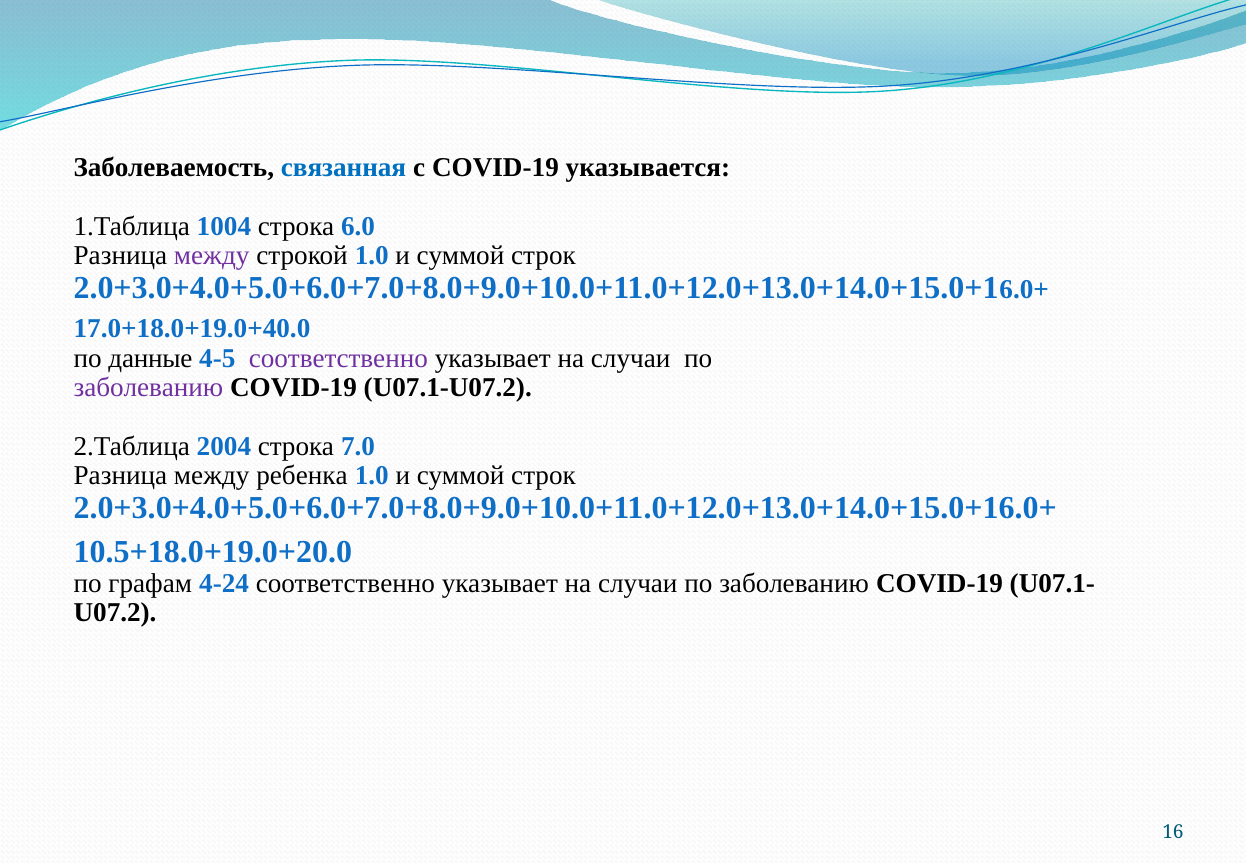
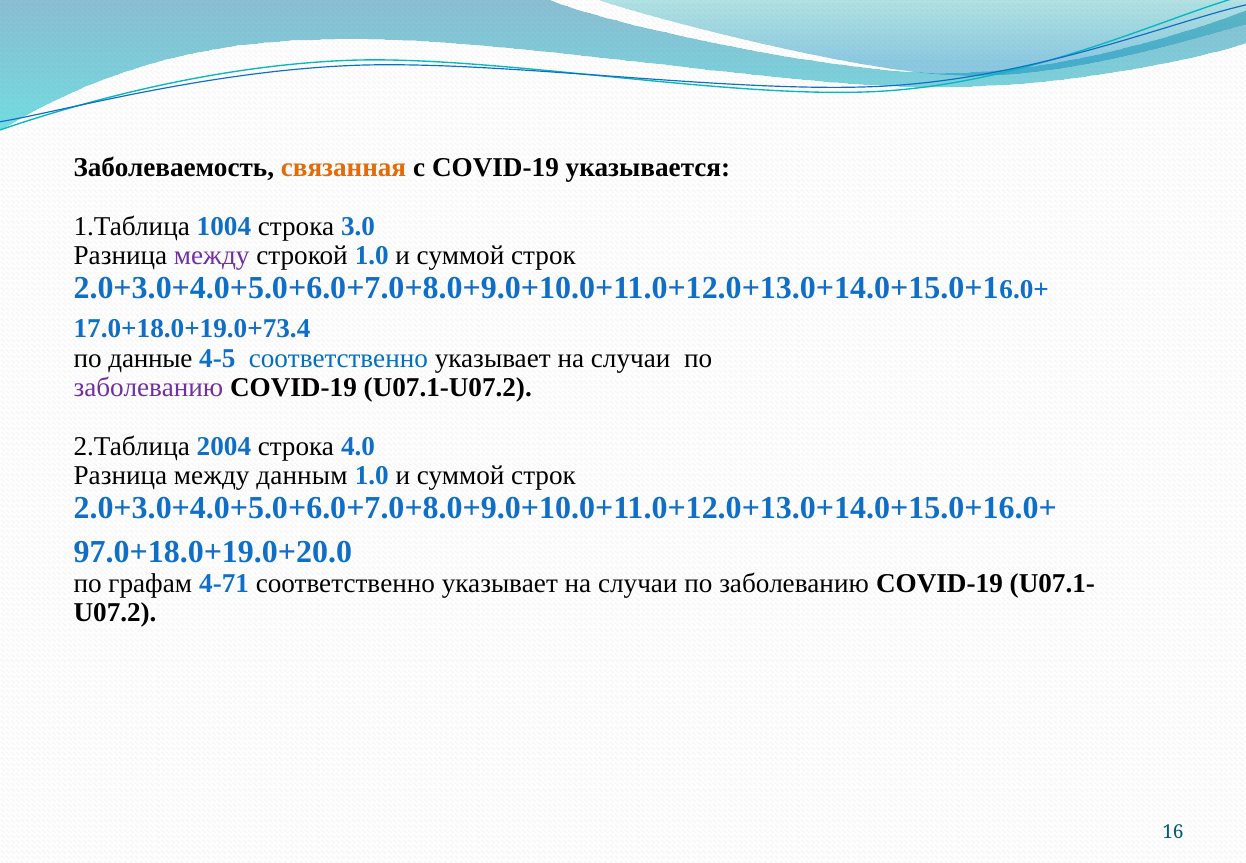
связанная colour: blue -> orange (344, 168)
6.0: 6.0 -> 3.0 (358, 226)
17.0+18.0+19.0+40.0: 17.0+18.0+19.0+40.0 -> 17.0+18.0+19.0+73.4 (192, 329)
соответственно colour: purple -> blue (338, 358)
7.0: 7.0 -> 4.0 (358, 446)
ребенка: ребенка -> данным (302, 475)
10.5+18.0+19.0+20.0: 10.5+18.0+19.0+20.0 -> 97.0+18.0+19.0+20.0 (213, 552)
4-24: 4-24 -> 4-71 (224, 583)
